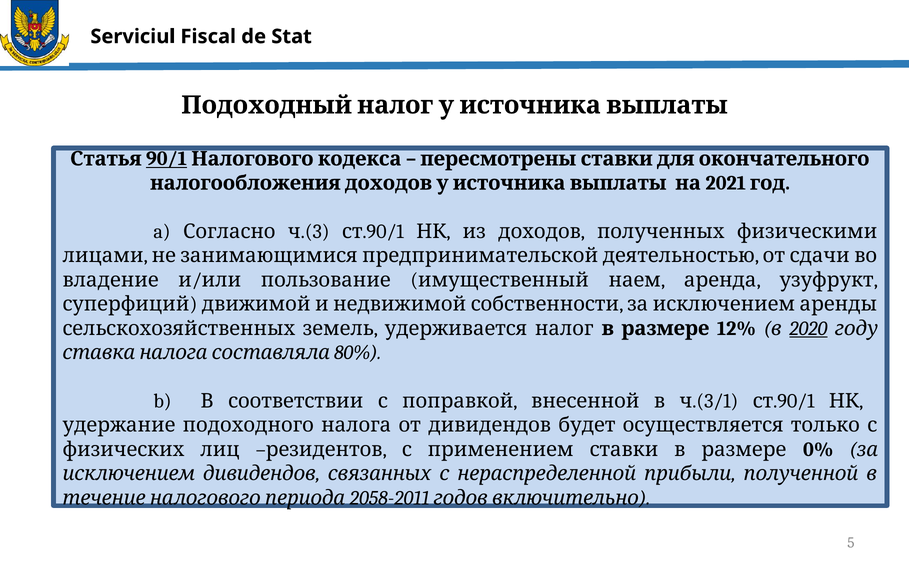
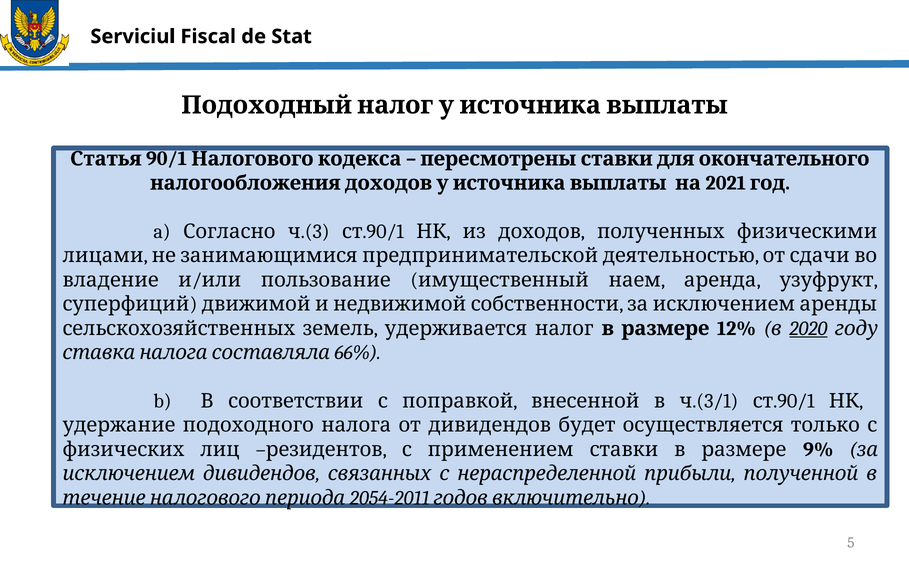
90/1 underline: present -> none (167, 159)
80%: 80% -> 66% (358, 353)
0%: 0% -> 9% (818, 450)
2058-2011: 2058-2011 -> 2054-2011 (390, 498)
